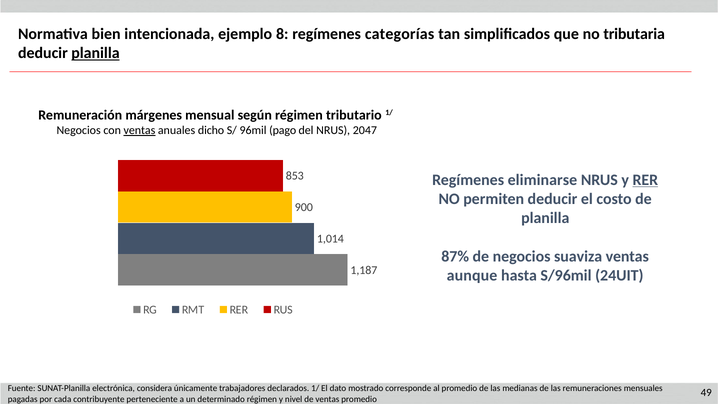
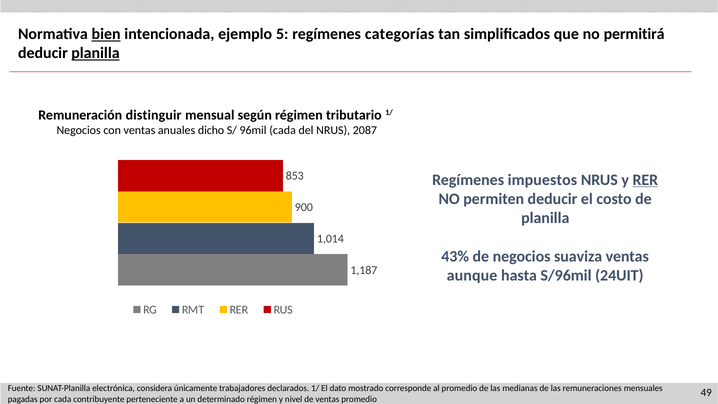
bien underline: none -> present (106, 34)
8: 8 -> 5 (282, 34)
tributaria: tributaria -> permitirá (634, 34)
márgenes: márgenes -> distinguir (154, 115)
ventas underline: present -> none (139, 130)
96mil pago: pago -> cada (283, 130)
2047: 2047 -> 2087 (365, 130)
eliminarse: eliminarse -> impuestos (542, 180)
87%: 87% -> 43% (455, 256)
